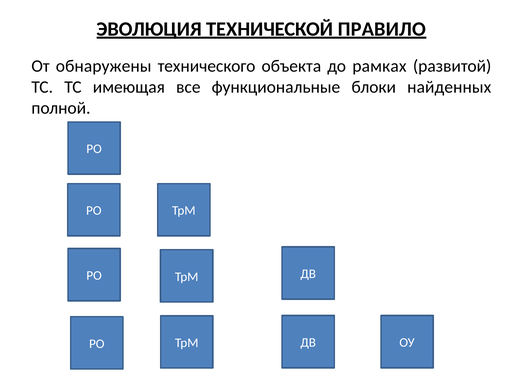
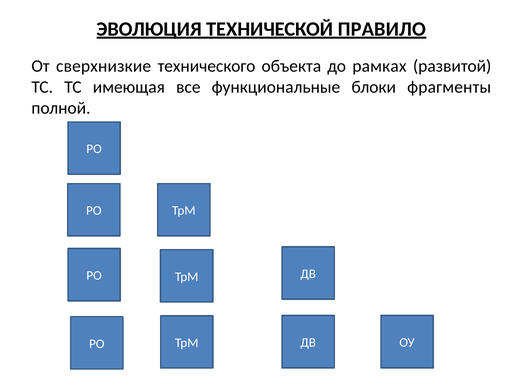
обнаружены: обнаружены -> сверхнизкие (104, 66)
найденных: найденных -> фрагменты (449, 87)
